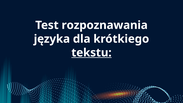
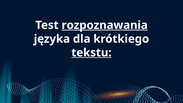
rozpoznawania underline: none -> present (105, 25)
